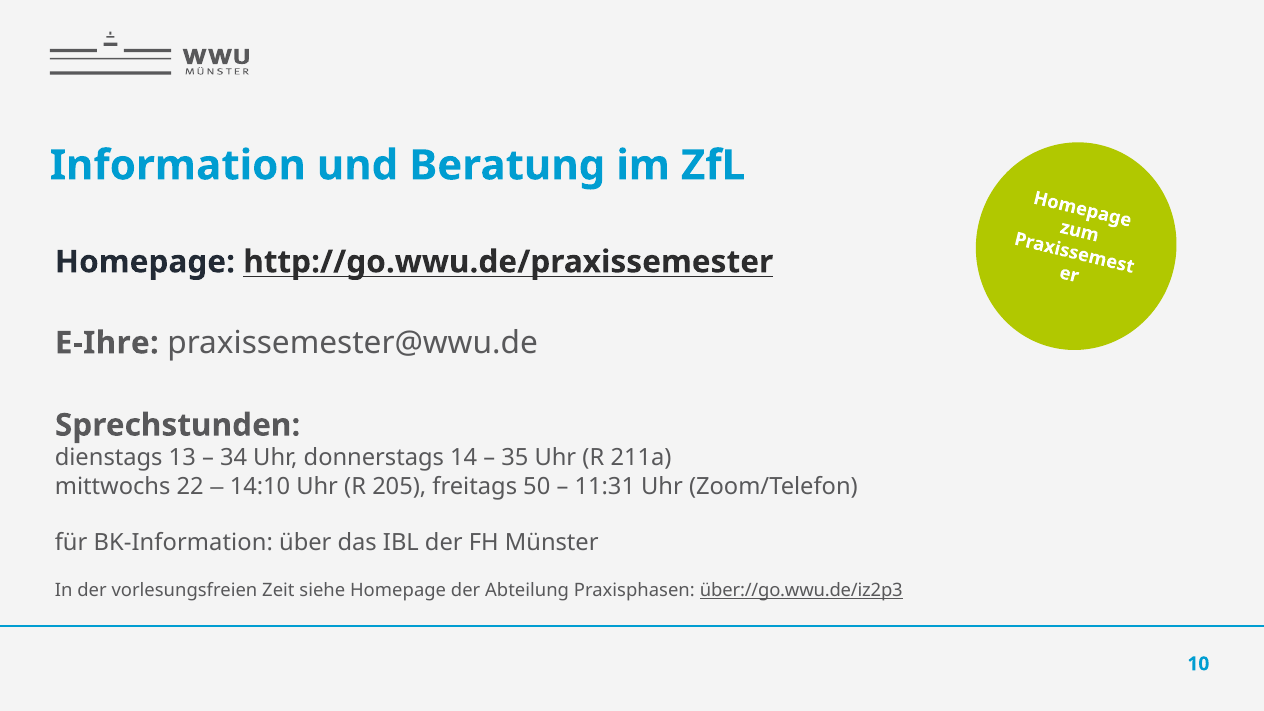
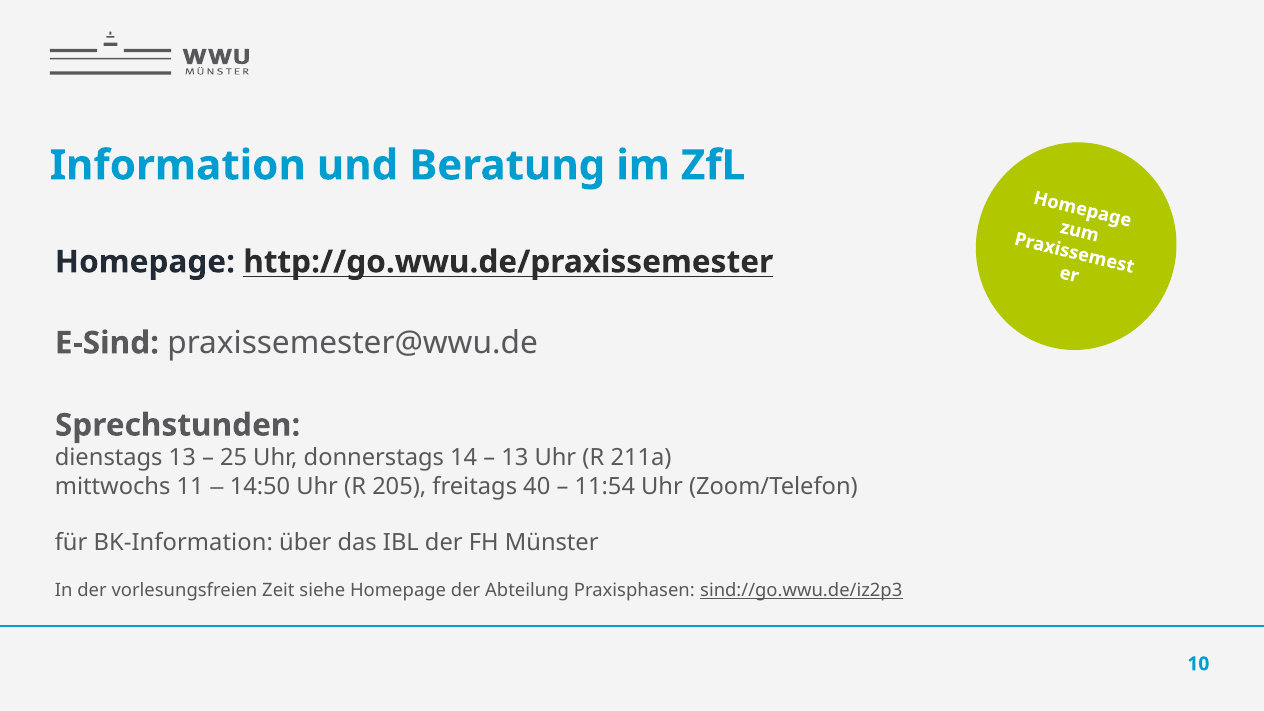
E-Ihre: E-Ihre -> E-Sind (107, 343)
34: 34 -> 25 (234, 458)
35: 35 -> 13 (515, 458)
22: 22 -> 11 (190, 486)
14:10: 14:10 -> 14:50 (260, 486)
50: 50 -> 40 (537, 486)
11:31: 11:31 -> 11:54 (605, 486)
über://go.wwu.de/iz2p3: über://go.wwu.de/iz2p3 -> sind://go.wwu.de/iz2p3 (801, 590)
